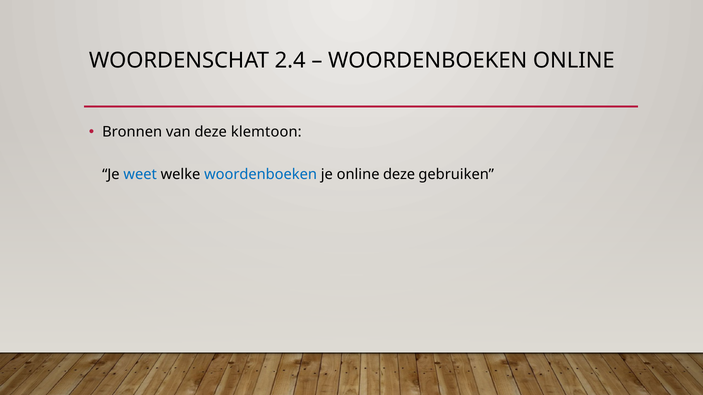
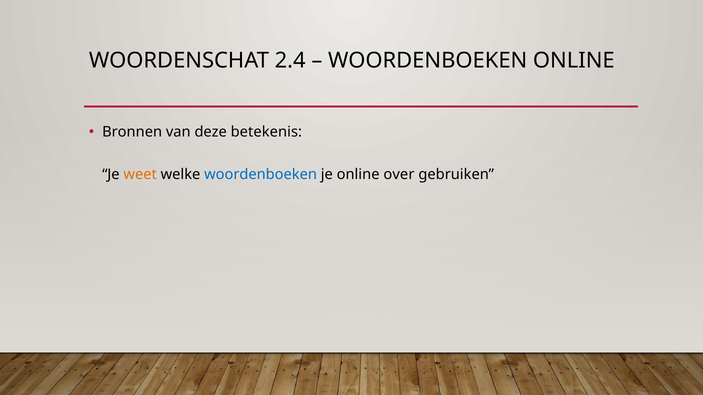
klemtoon: klemtoon -> betekenis (266, 132)
weet colour: blue -> orange (140, 174)
online deze: deze -> over (399, 174)
